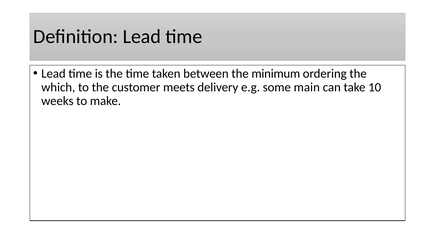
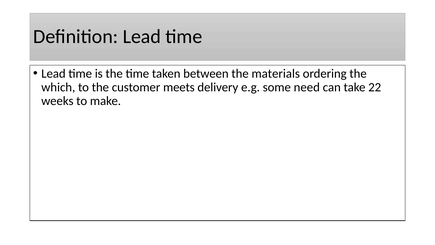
minimum: minimum -> materials (276, 74)
main: main -> need (307, 87)
10: 10 -> 22 (375, 87)
